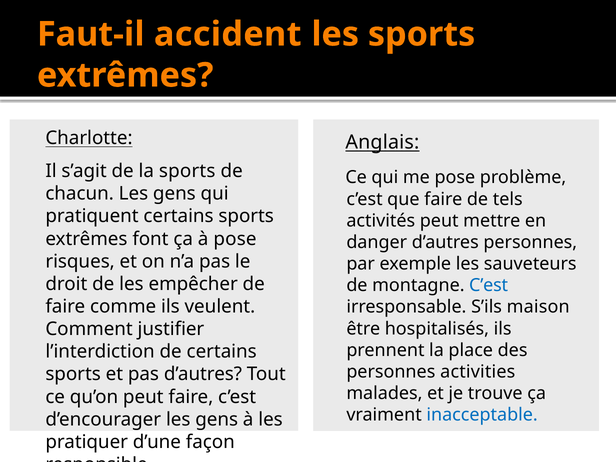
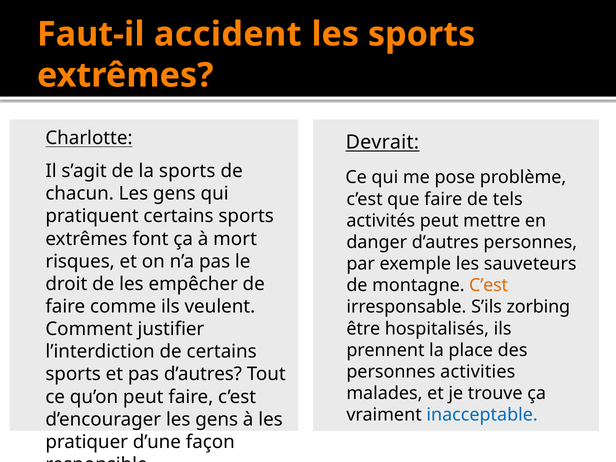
Anglais: Anglais -> Devrait (382, 142)
à pose: pose -> mort (235, 239)
C’est colour: blue -> orange (489, 286)
maison: maison -> zorbing (538, 307)
